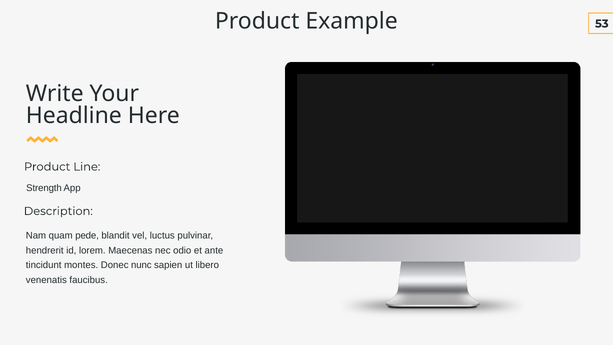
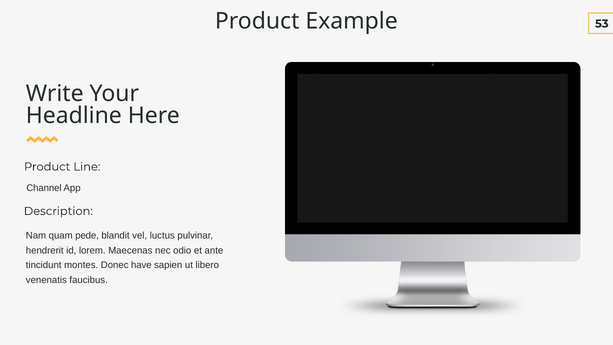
Strength: Strength -> Channel (44, 188)
nunc: nunc -> have (141, 265)
